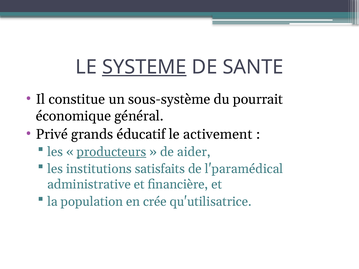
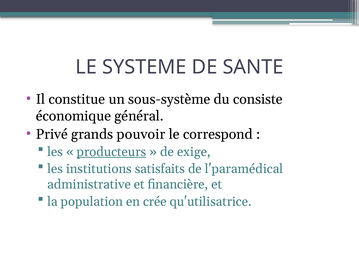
SYSTEME underline: present -> none (144, 67)
pourrait: pourrait -> consiste (258, 99)
éducatif: éducatif -> pouvoir (141, 134)
activement: activement -> correspond (218, 134)
aider: aider -> exige (194, 152)
